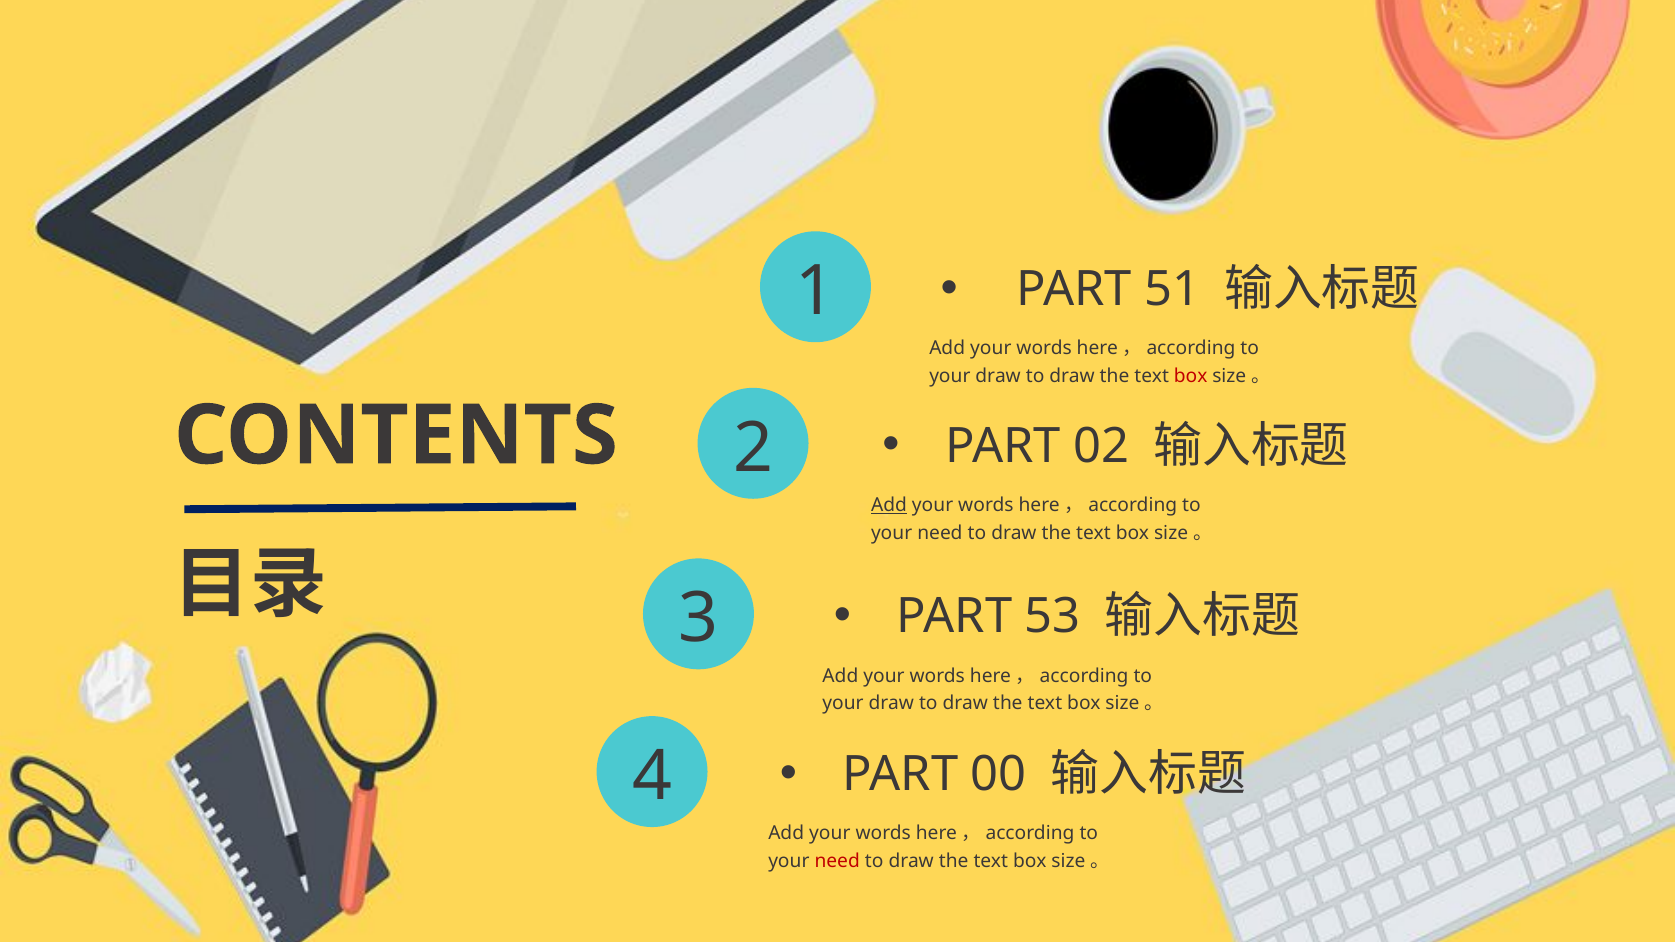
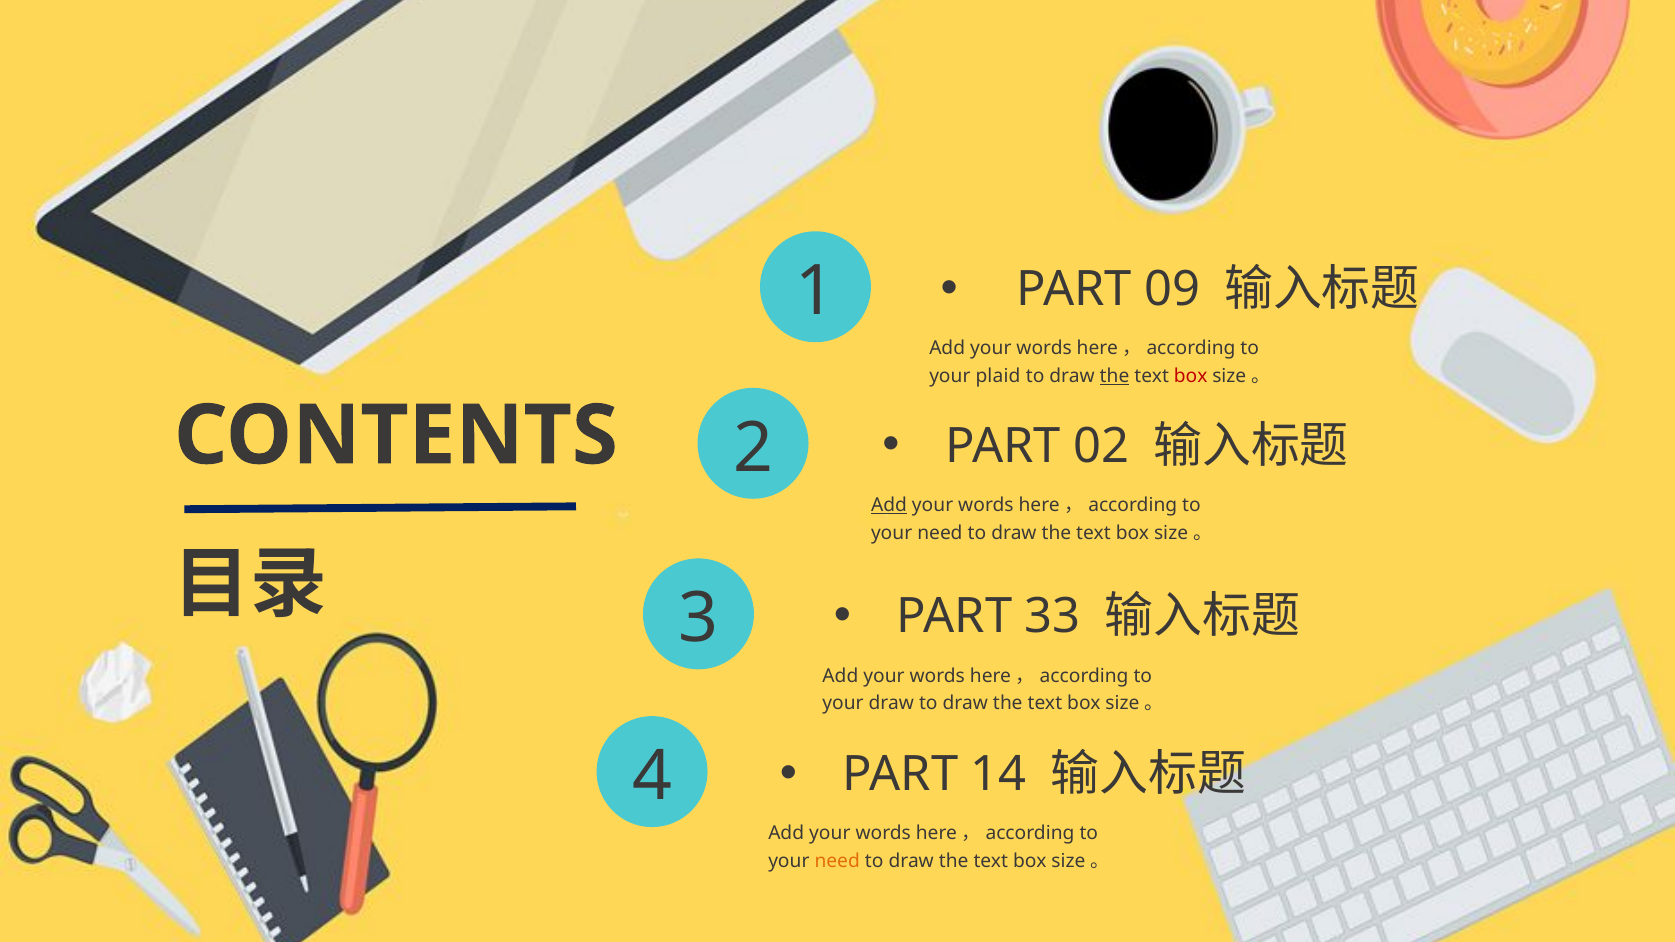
51: 51 -> 09 (1172, 290)
draw: draw -> plaid (998, 376)
the underline: none -> present (1115, 376)
53: 53 -> 33 (1053, 617)
00: 00 -> 14 (999, 775)
need colour: red -> orange (837, 861)
